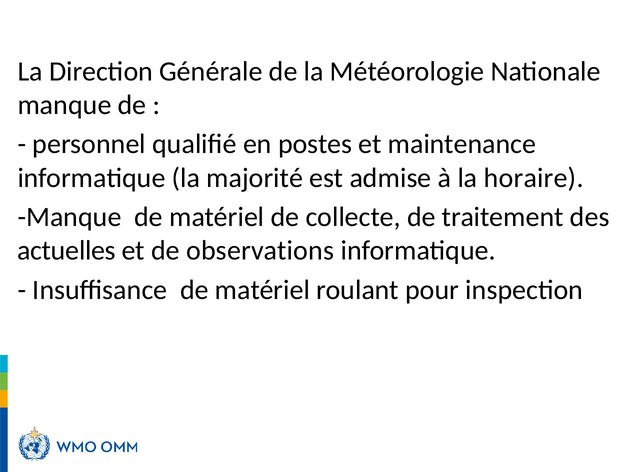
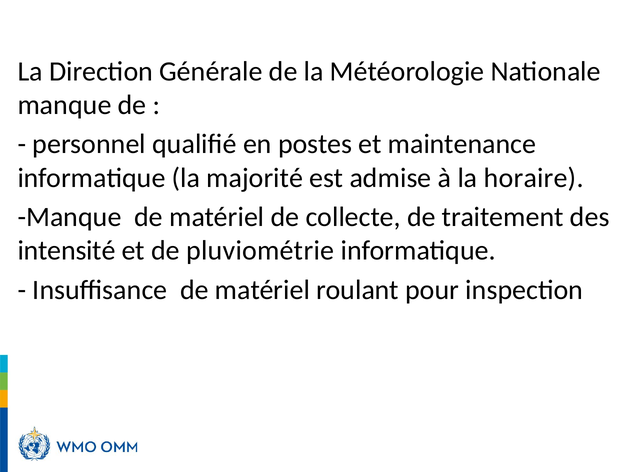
actuelles: actuelles -> intensité (67, 251)
observations: observations -> pluviométrie (260, 251)
